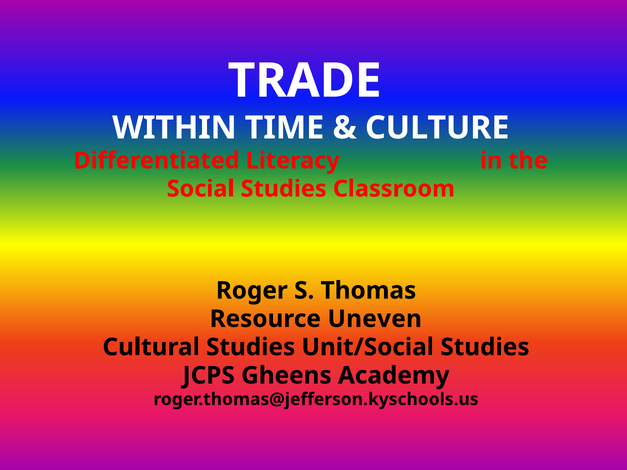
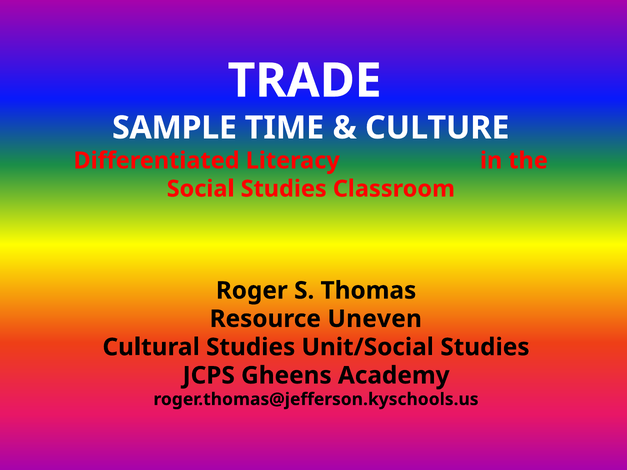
WITHIN: WITHIN -> SAMPLE (174, 128)
